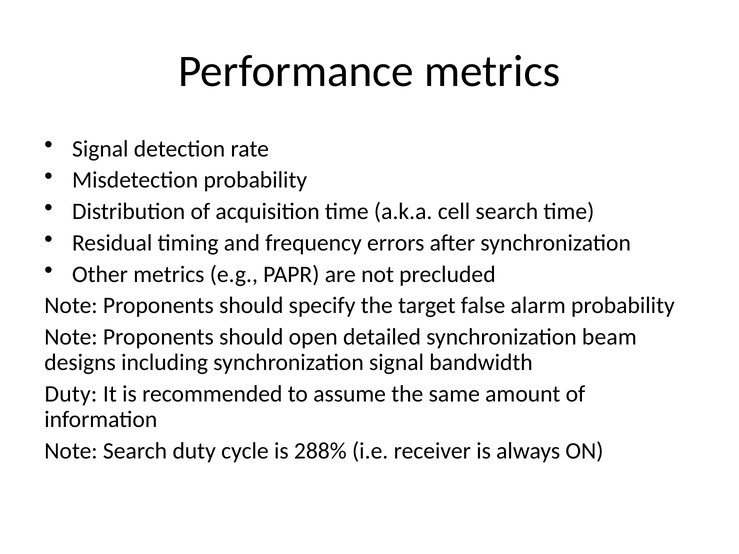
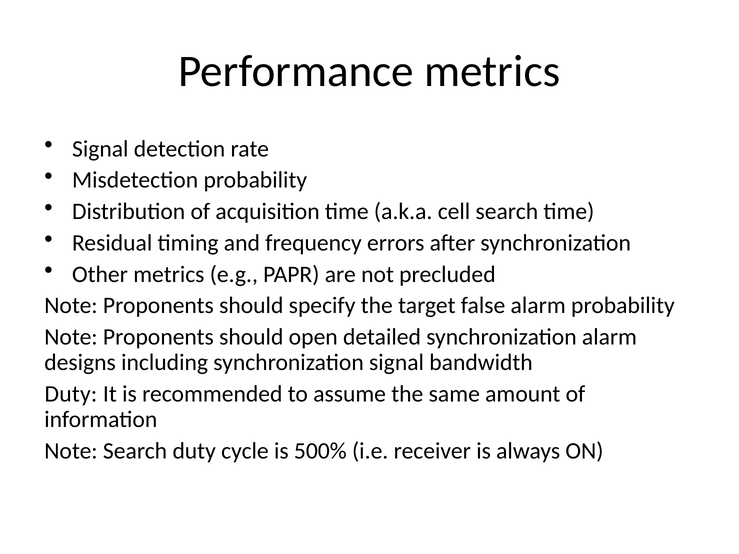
synchronization beam: beam -> alarm (609, 337)
288%: 288% -> 500% (320, 451)
